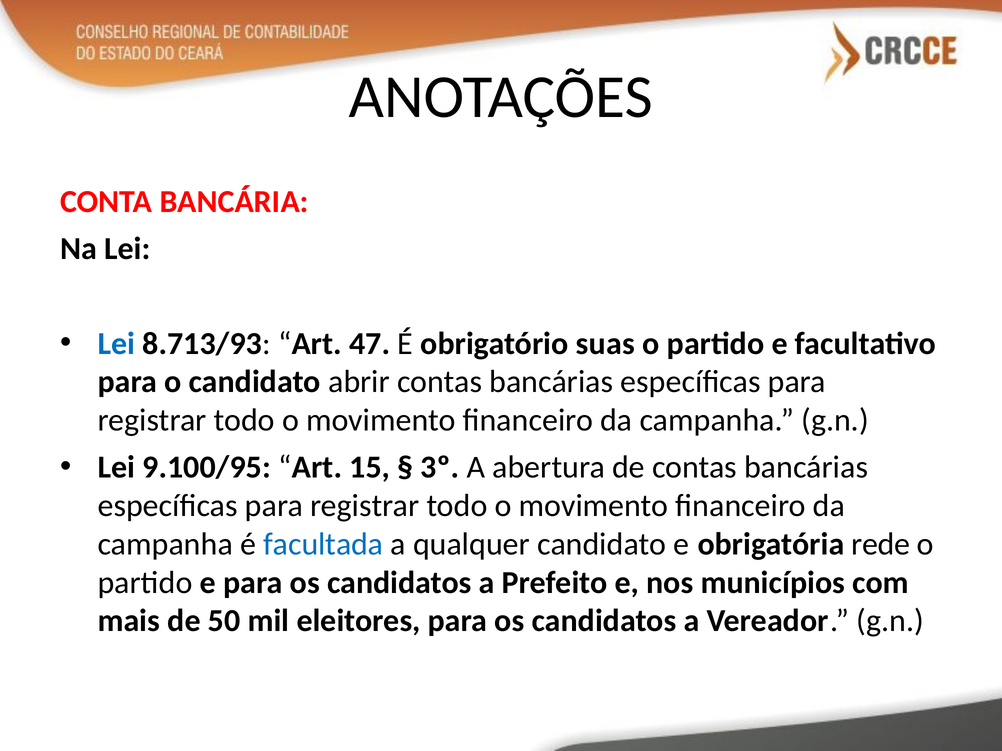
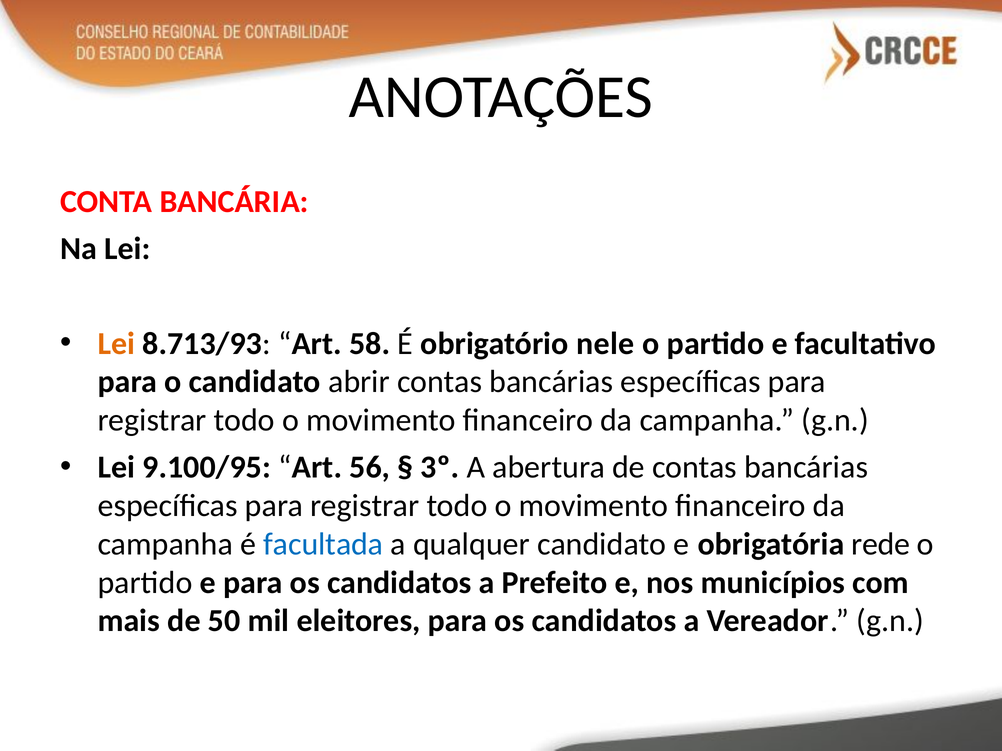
Lei colour: blue -> orange (116, 344)
47: 47 -> 58 (370, 344)
suas: suas -> nele (605, 344)
15: 15 -> 56 (370, 468)
